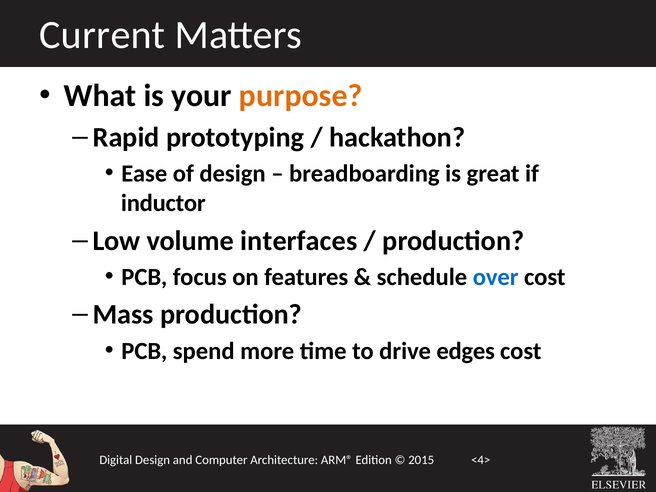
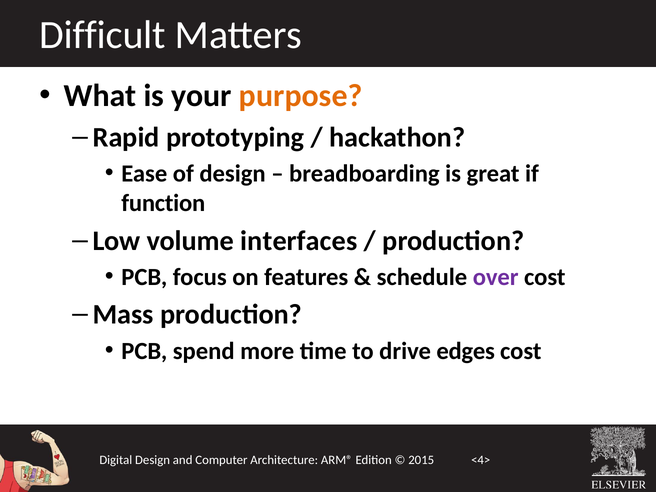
Current: Current -> Difficult (103, 35)
inductor: inductor -> function (163, 203)
over colour: blue -> purple (496, 277)
